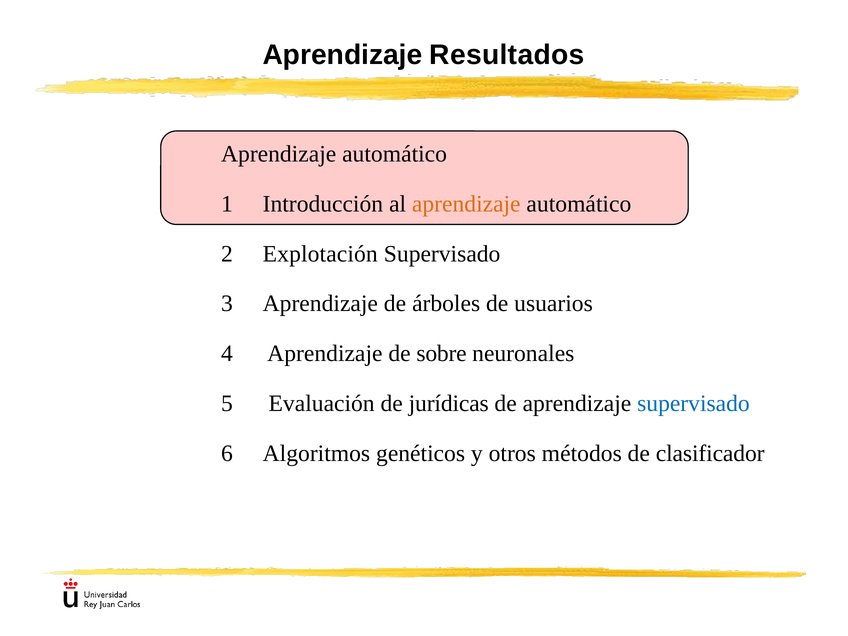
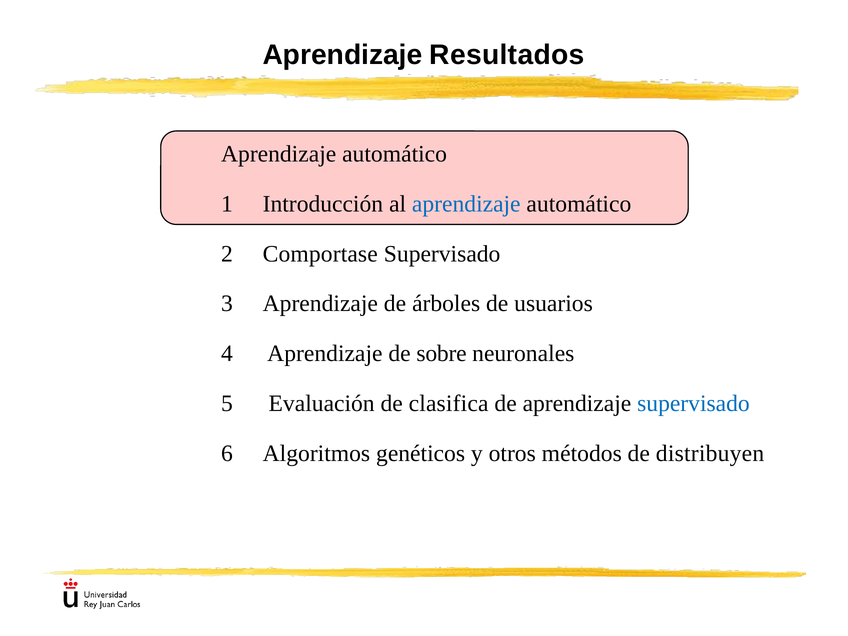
aprendizaje colour: orange -> blue (466, 204)
Explotación: Explotación -> Comportase (320, 254)
jurídicas: jurídicas -> clasifica (449, 404)
clasificador: clasificador -> distribuyen (710, 453)
